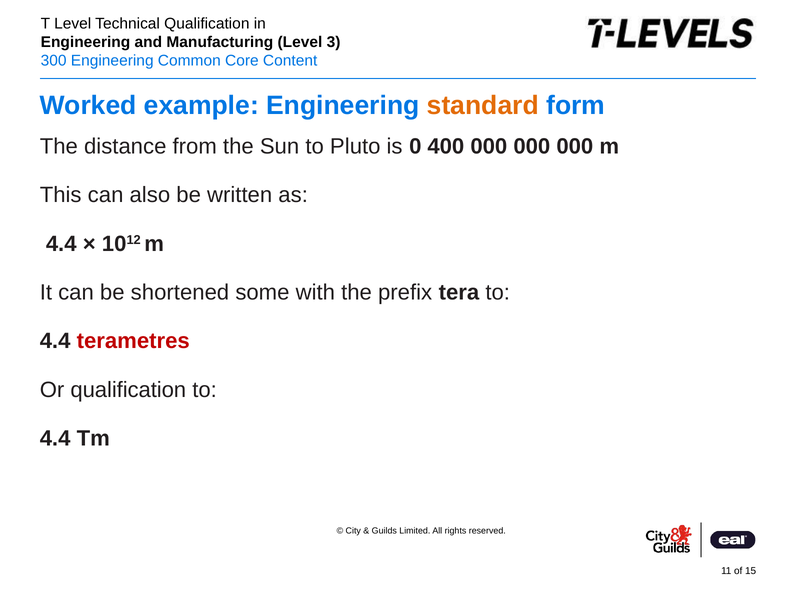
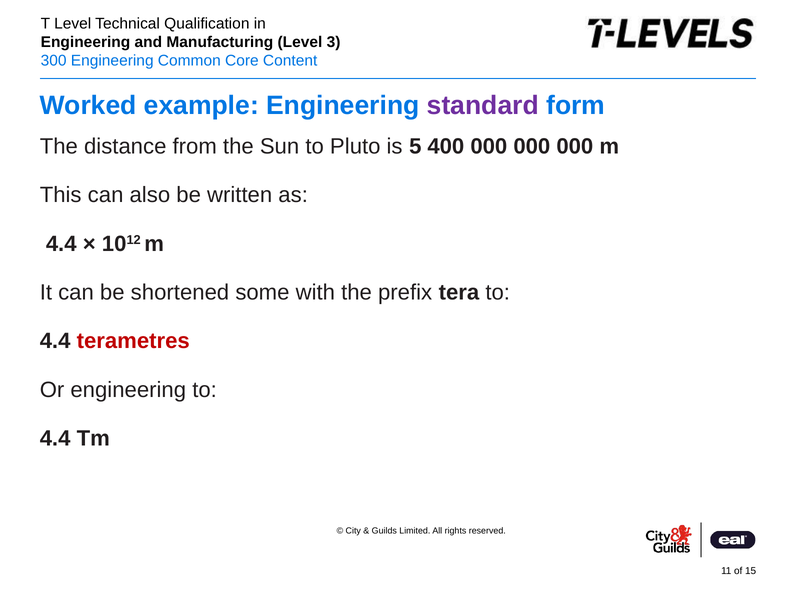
standard colour: orange -> purple (483, 106)
0: 0 -> 5 (415, 146)
Or qualification: qualification -> engineering (128, 390)
